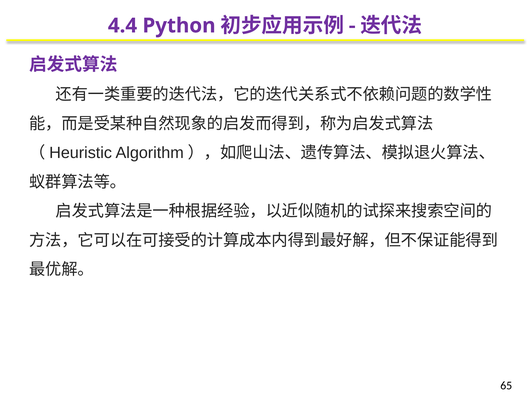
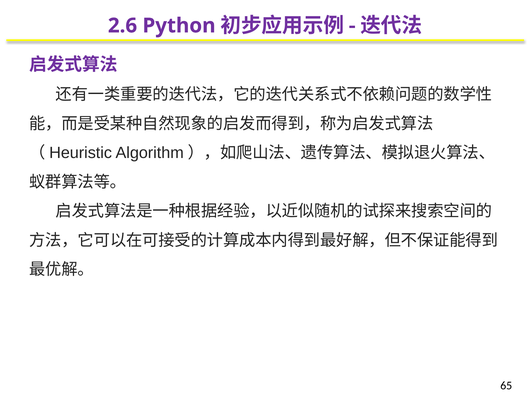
4.4: 4.4 -> 2.6 (123, 26)
